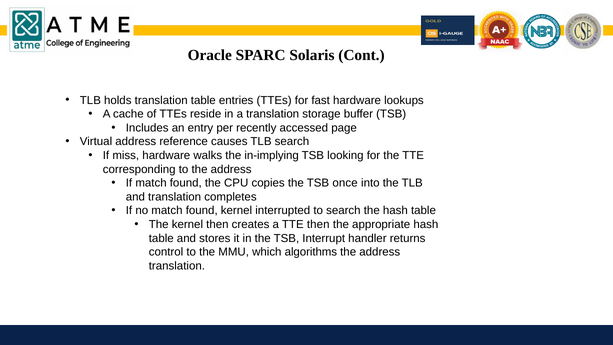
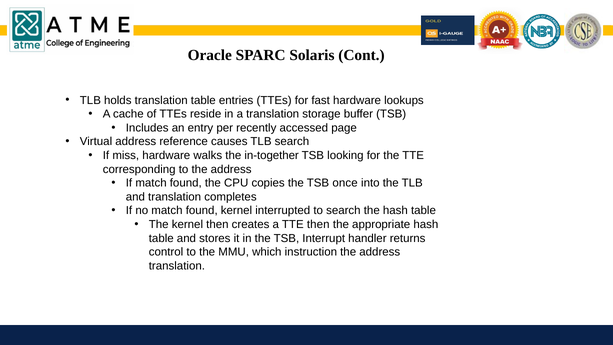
in-implying: in-implying -> in-together (272, 155)
algorithms: algorithms -> instruction (311, 252)
